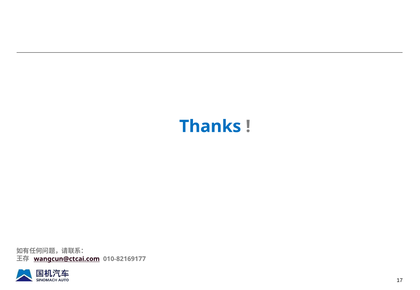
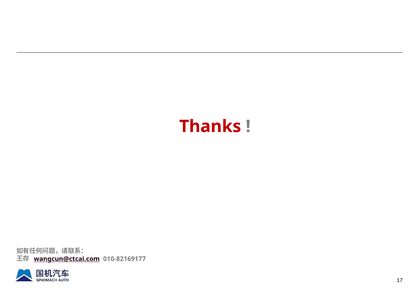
Thanks colour: blue -> red (210, 127)
